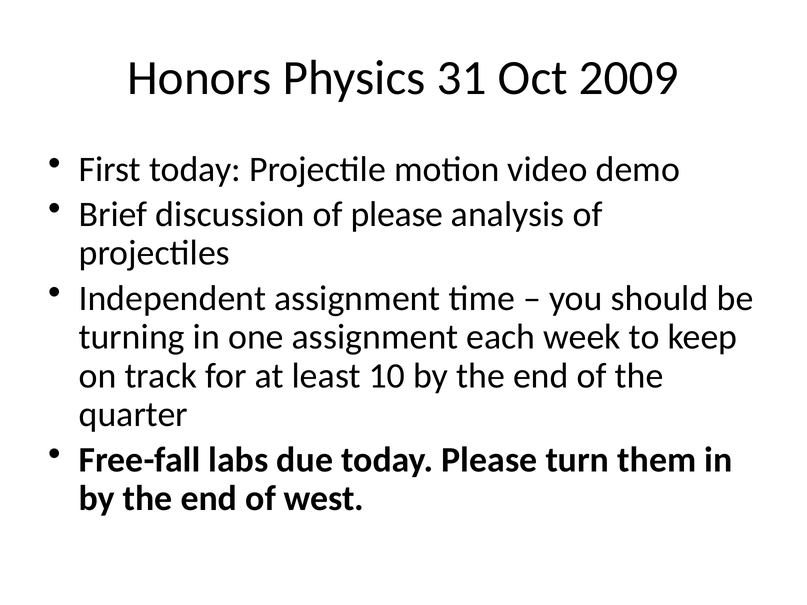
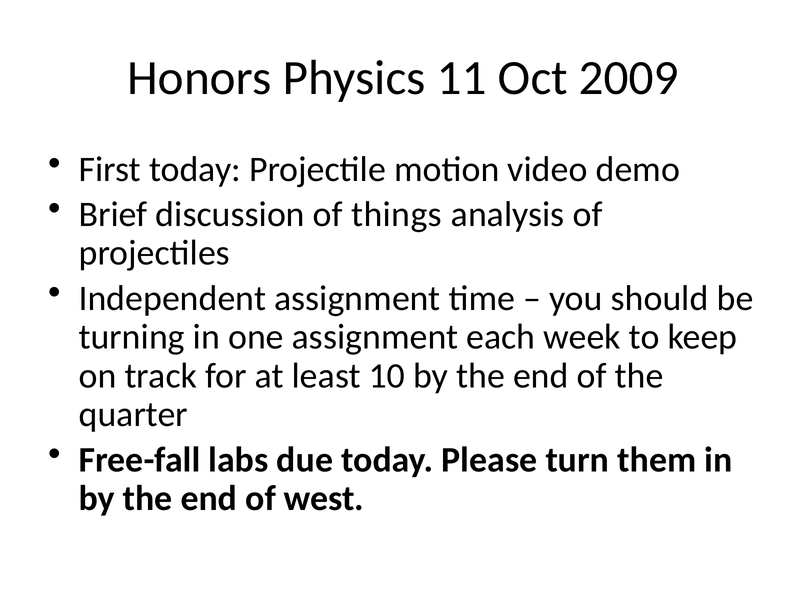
31: 31 -> 11 (462, 78)
of please: please -> things (397, 215)
